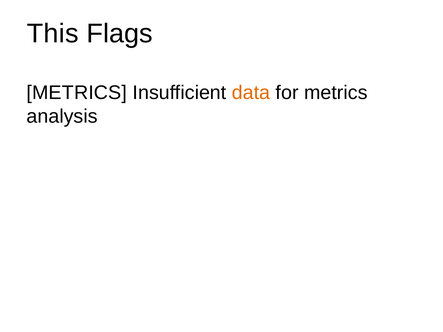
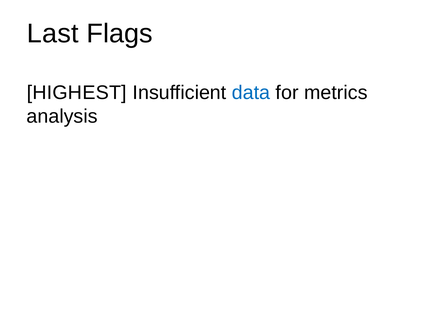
This: This -> Last (53, 34)
METRICS: METRICS -> HIGHEST (77, 93)
data colour: orange -> blue (251, 93)
